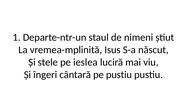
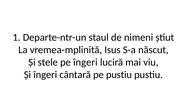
pe ieslea: ieslea -> îngeri (85, 62)
